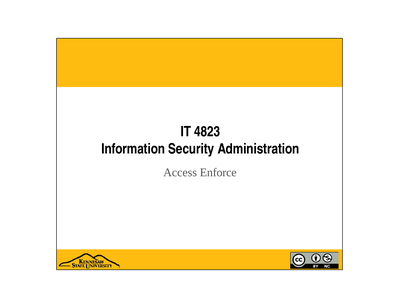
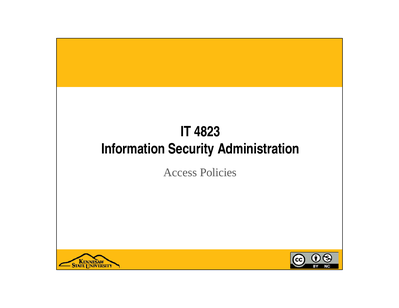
Enforce: Enforce -> Policies (218, 173)
